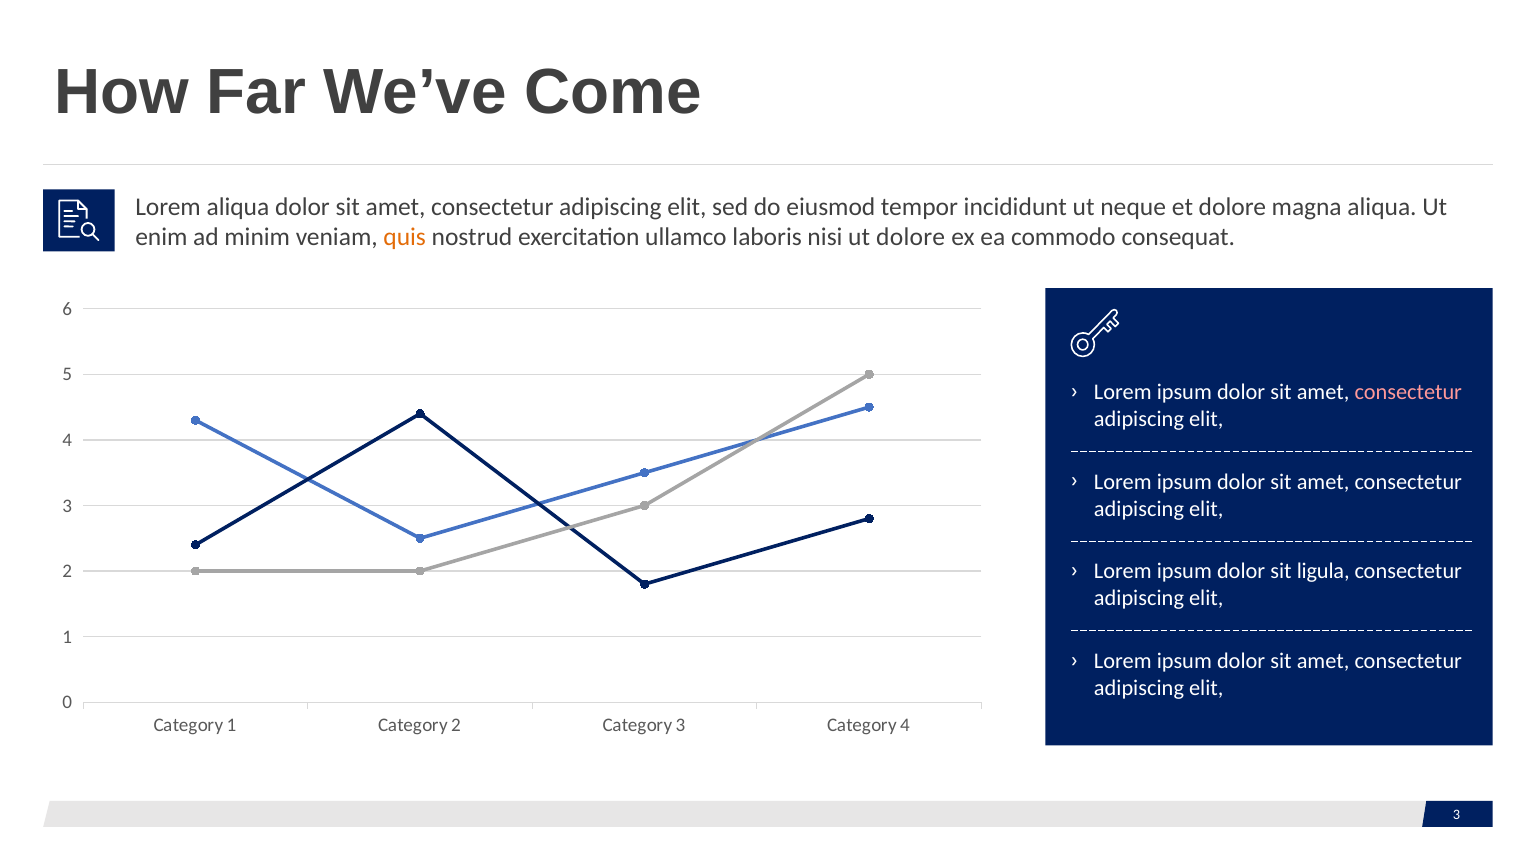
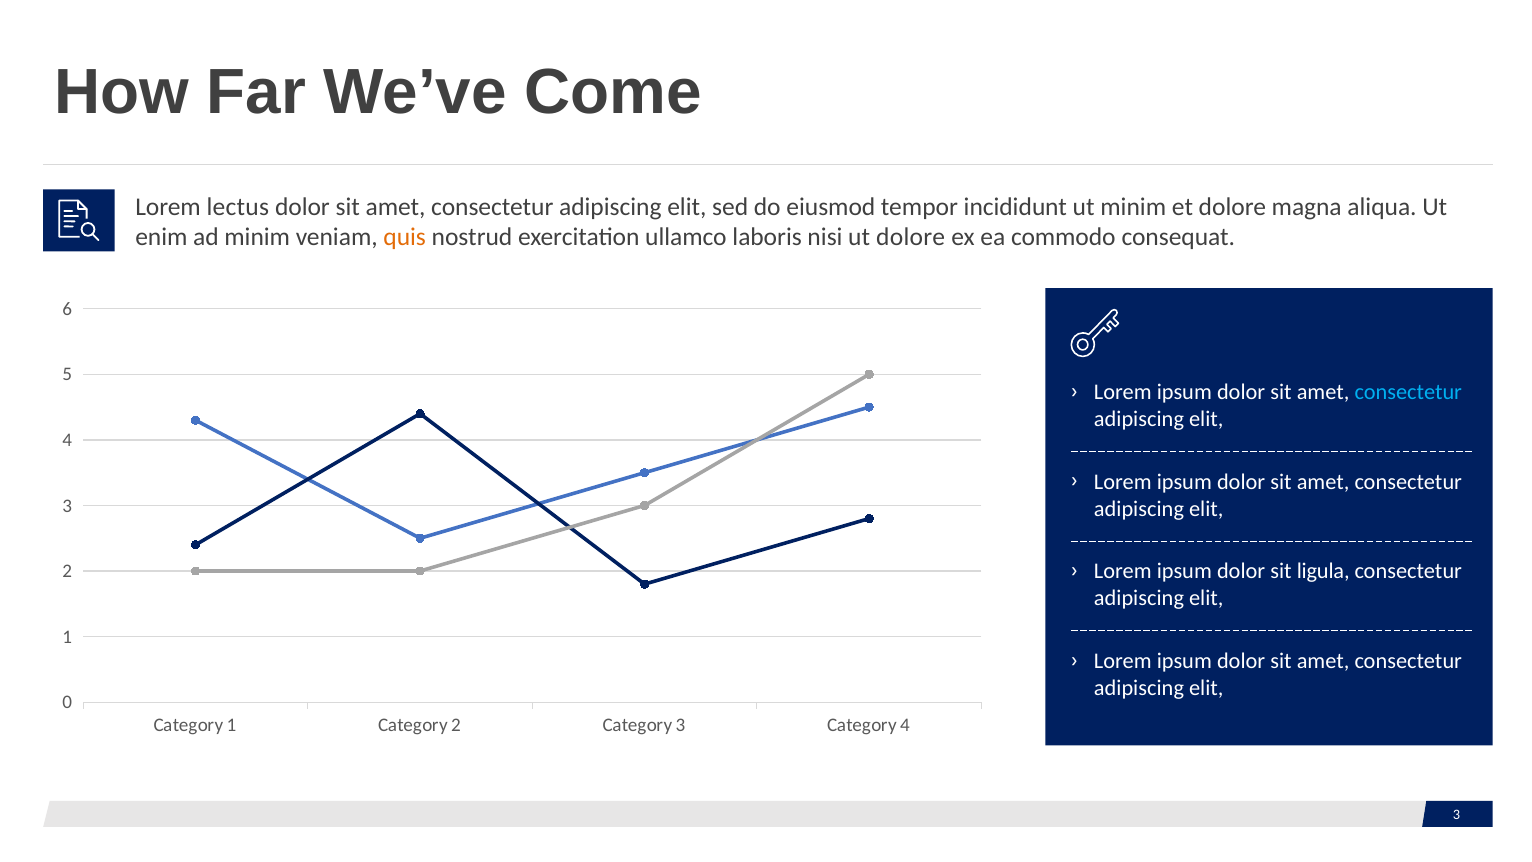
Lorem aliqua: aliqua -> lectus (238, 207)
ut neque: neque -> minim (1133, 207)
consectetur colour: pink -> light blue (1408, 392)
